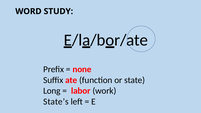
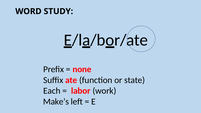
Long: Long -> Each (52, 91)
State’s: State’s -> Make’s (56, 102)
